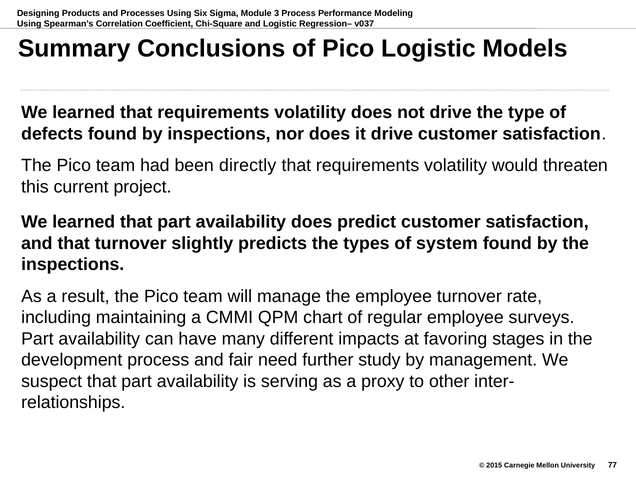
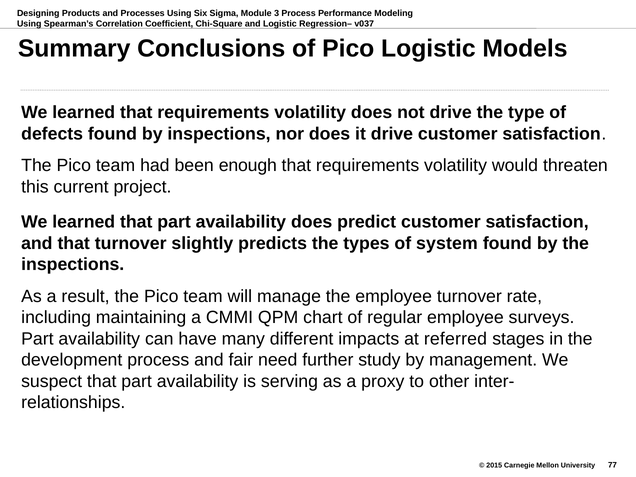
directly: directly -> enough (248, 166)
favoring: favoring -> referred (455, 339)
